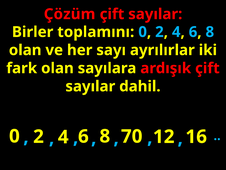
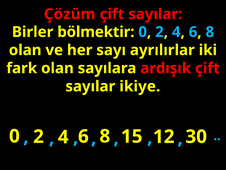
toplamını: toplamını -> bölmektir (96, 32)
dahil: dahil -> ikiye (140, 86)
70: 70 -> 15 (132, 136)
16: 16 -> 30 (196, 136)
